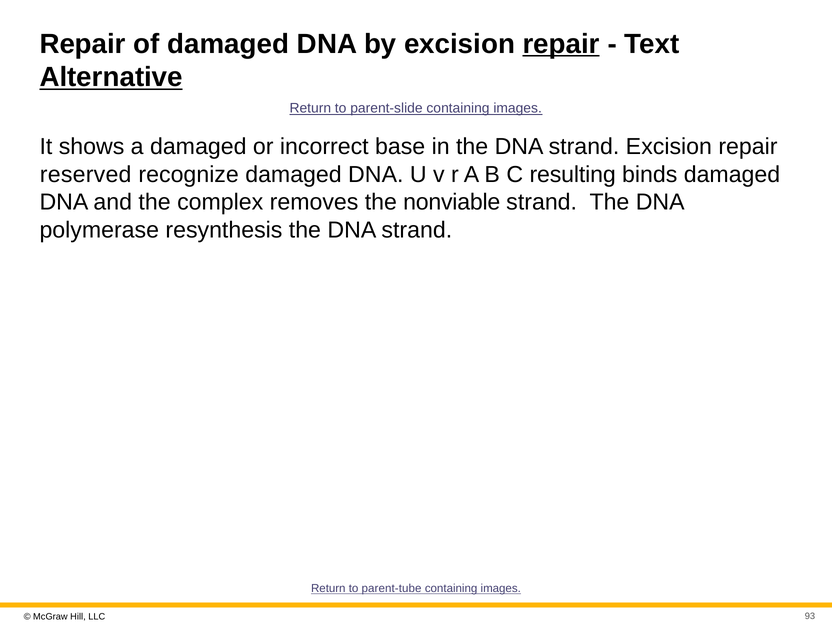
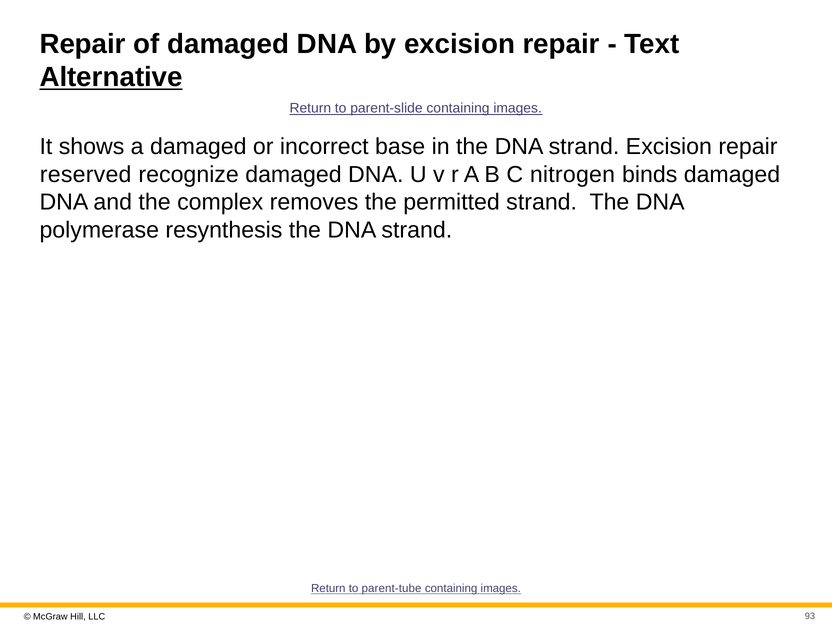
repair underline: present -> none (561, 44)
resulting: resulting -> nitrogen (572, 175)
nonviable: nonviable -> permitted (452, 202)
